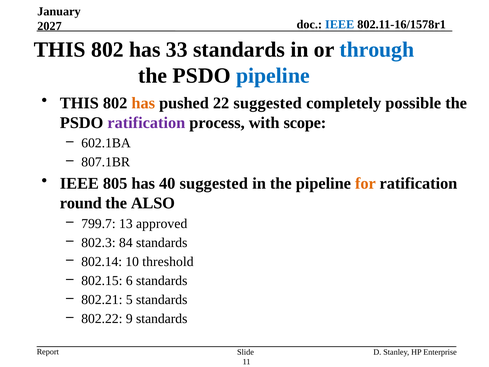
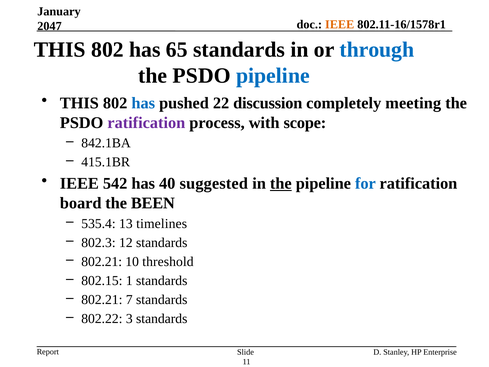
IEEE colour: blue -> orange (340, 24)
2027: 2027 -> 2047 (49, 26)
33: 33 -> 65 (177, 50)
has colour: orange -> blue (143, 103)
22 suggested: suggested -> discussion (268, 103)
possible: possible -> meeting (413, 103)
602.1BA: 602.1BA -> 842.1BA (106, 143)
807.1BR: 807.1BR -> 415.1BR (106, 162)
805: 805 -> 542 (115, 183)
the underline: none -> present (281, 183)
for colour: orange -> blue (365, 183)
round: round -> board (81, 203)
ALSO: ALSO -> BEEN (153, 203)
799.7: 799.7 -> 535.4 (98, 223)
approved: approved -> timelines (162, 223)
84: 84 -> 12 (126, 242)
802.14: 802.14 -> 802.21 (102, 262)
6: 6 -> 1 (129, 281)
5: 5 -> 7 (129, 300)
9: 9 -> 3 (129, 319)
